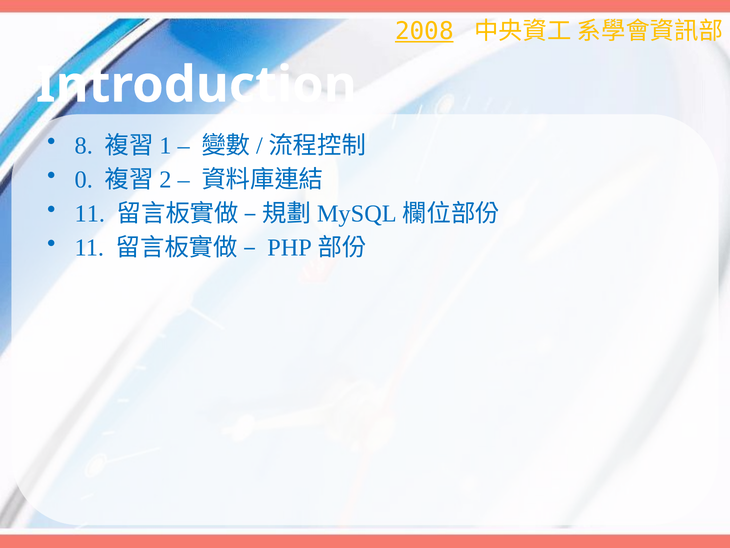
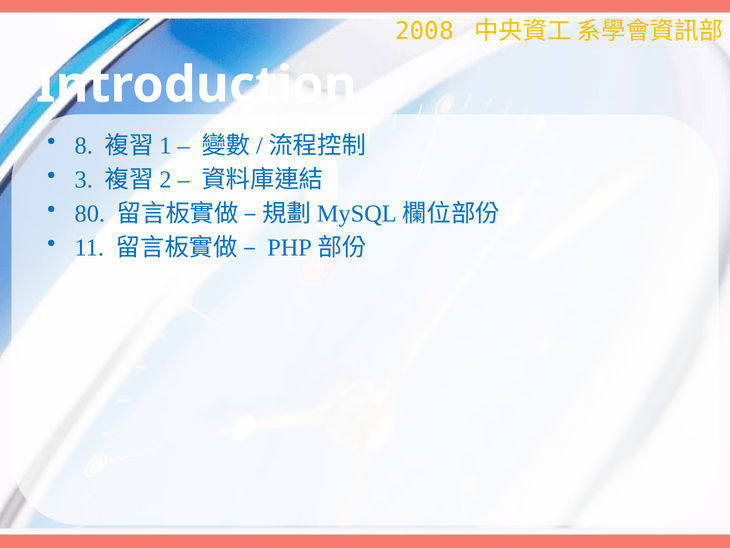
2008 underline: present -> none (424, 31)
0: 0 -> 3 (84, 179)
11: 11 -> 80 (90, 214)
